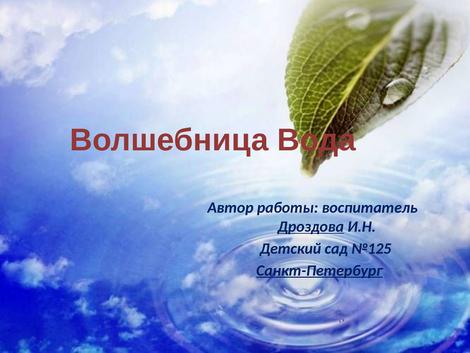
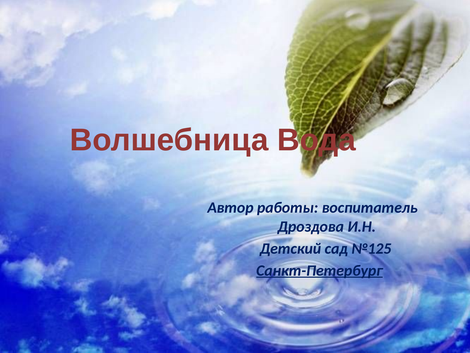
Дроздова underline: present -> none (311, 226)
